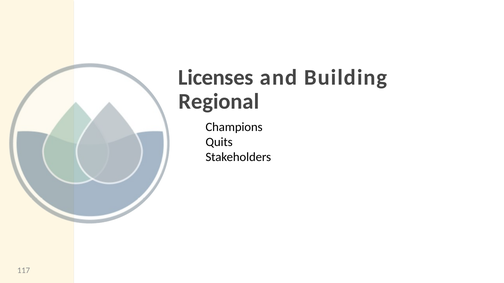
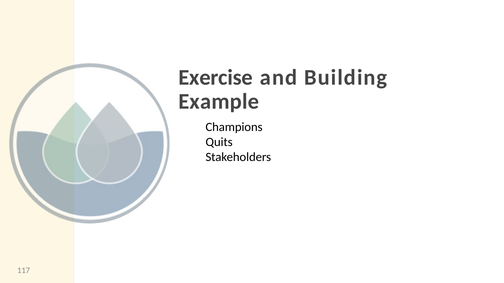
Licenses: Licenses -> Exercise (216, 78)
Regional: Regional -> Example (219, 102)
